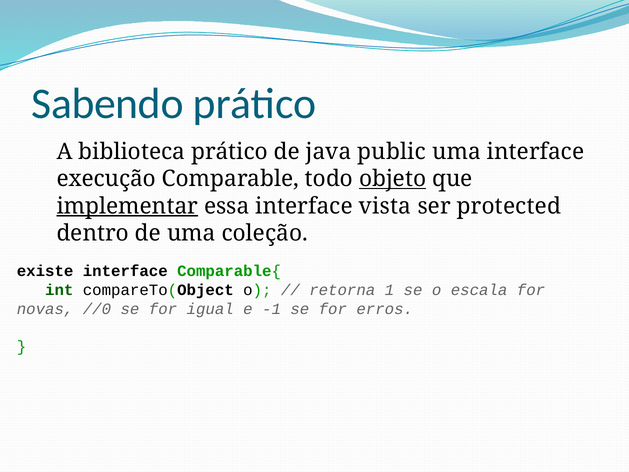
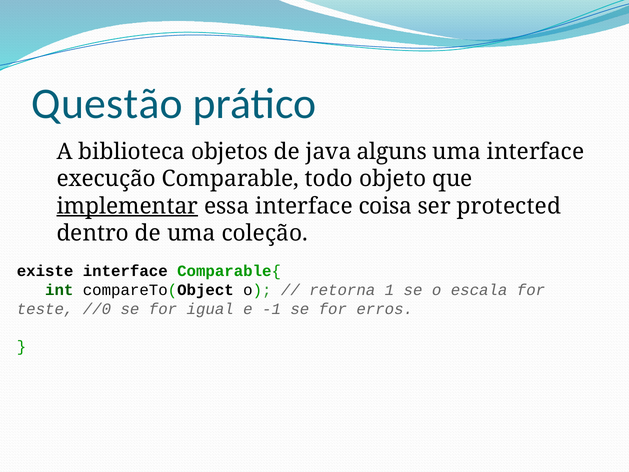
Sabendo: Sabendo -> Questão (107, 104)
biblioteca prático: prático -> objetos (230, 151)
public: public -> alguns (392, 151)
objeto underline: present -> none (393, 179)
vista: vista -> coisa (385, 206)
novas: novas -> teste (45, 309)
